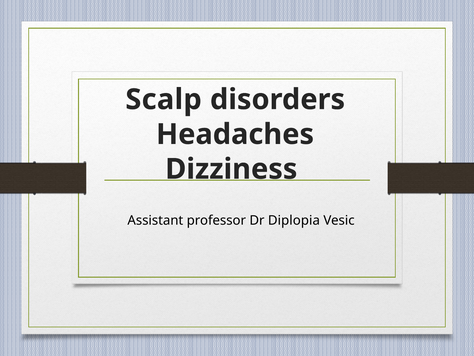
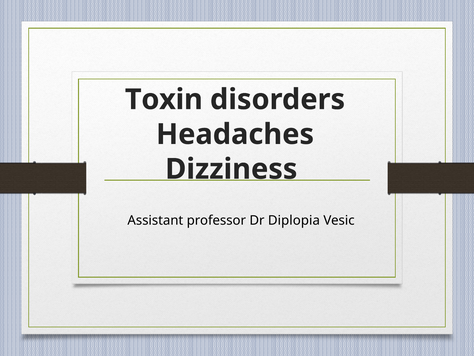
Scalp: Scalp -> Toxin (164, 99)
